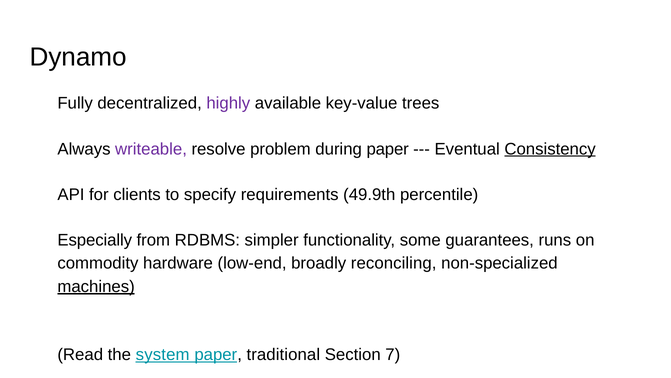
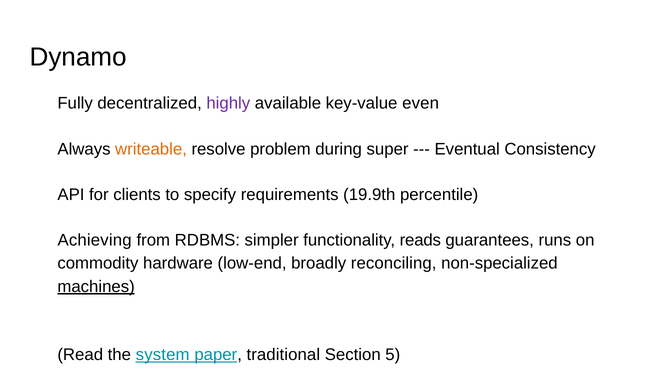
trees: trees -> even (421, 103)
writeable colour: purple -> orange (151, 149)
during paper: paper -> super (388, 149)
Consistency underline: present -> none (550, 149)
49.9th: 49.9th -> 19.9th (369, 194)
Especially: Especially -> Achieving (95, 240)
some: some -> reads (420, 240)
7: 7 -> 5 (393, 354)
